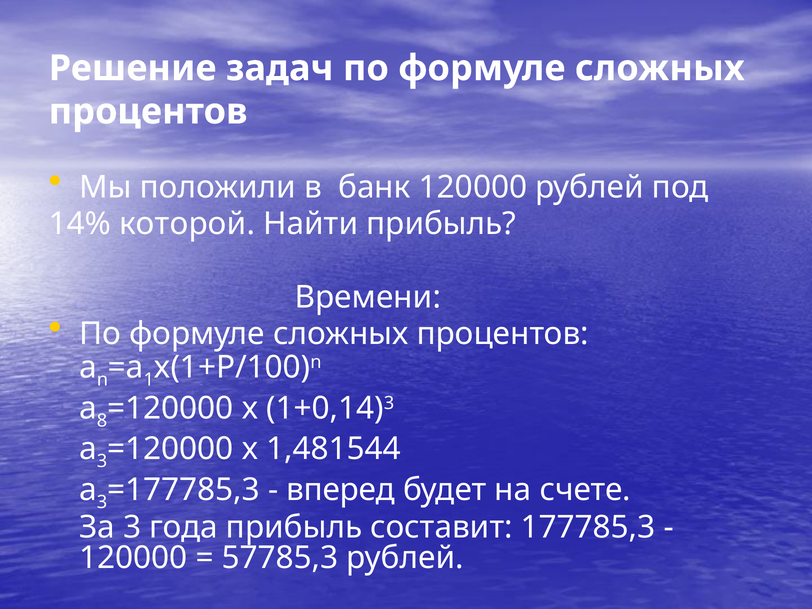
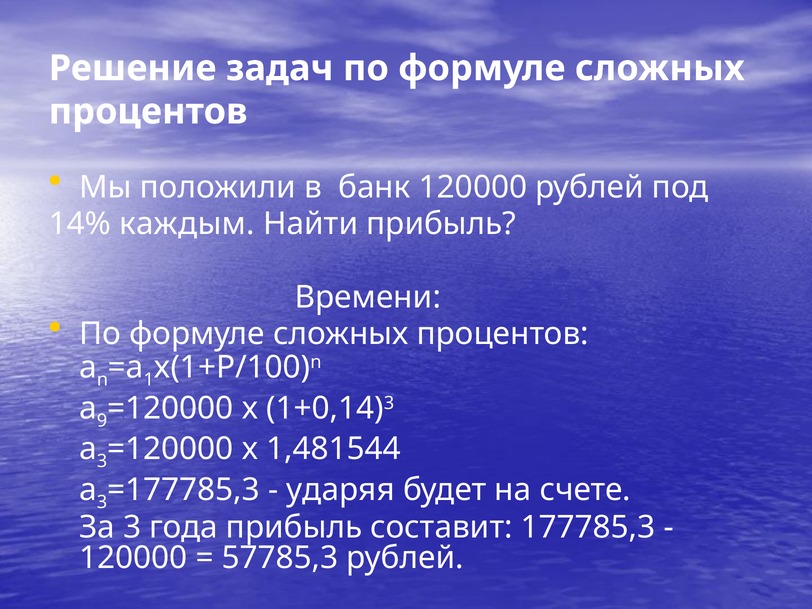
которой: которой -> каждым (187, 224)
8: 8 -> 9 (102, 421)
вперед: вперед -> ударяя (341, 490)
